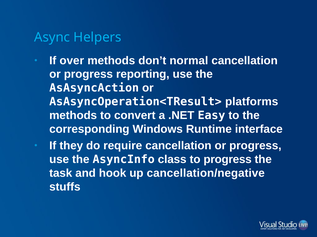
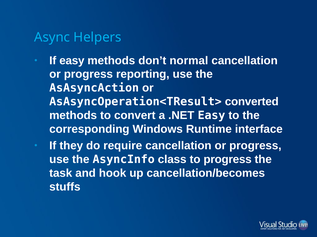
If over: over -> easy (72, 61)
platforms: platforms -> converted (252, 102)
cancellation/negative: cancellation/negative -> cancellation/becomes (206, 174)
